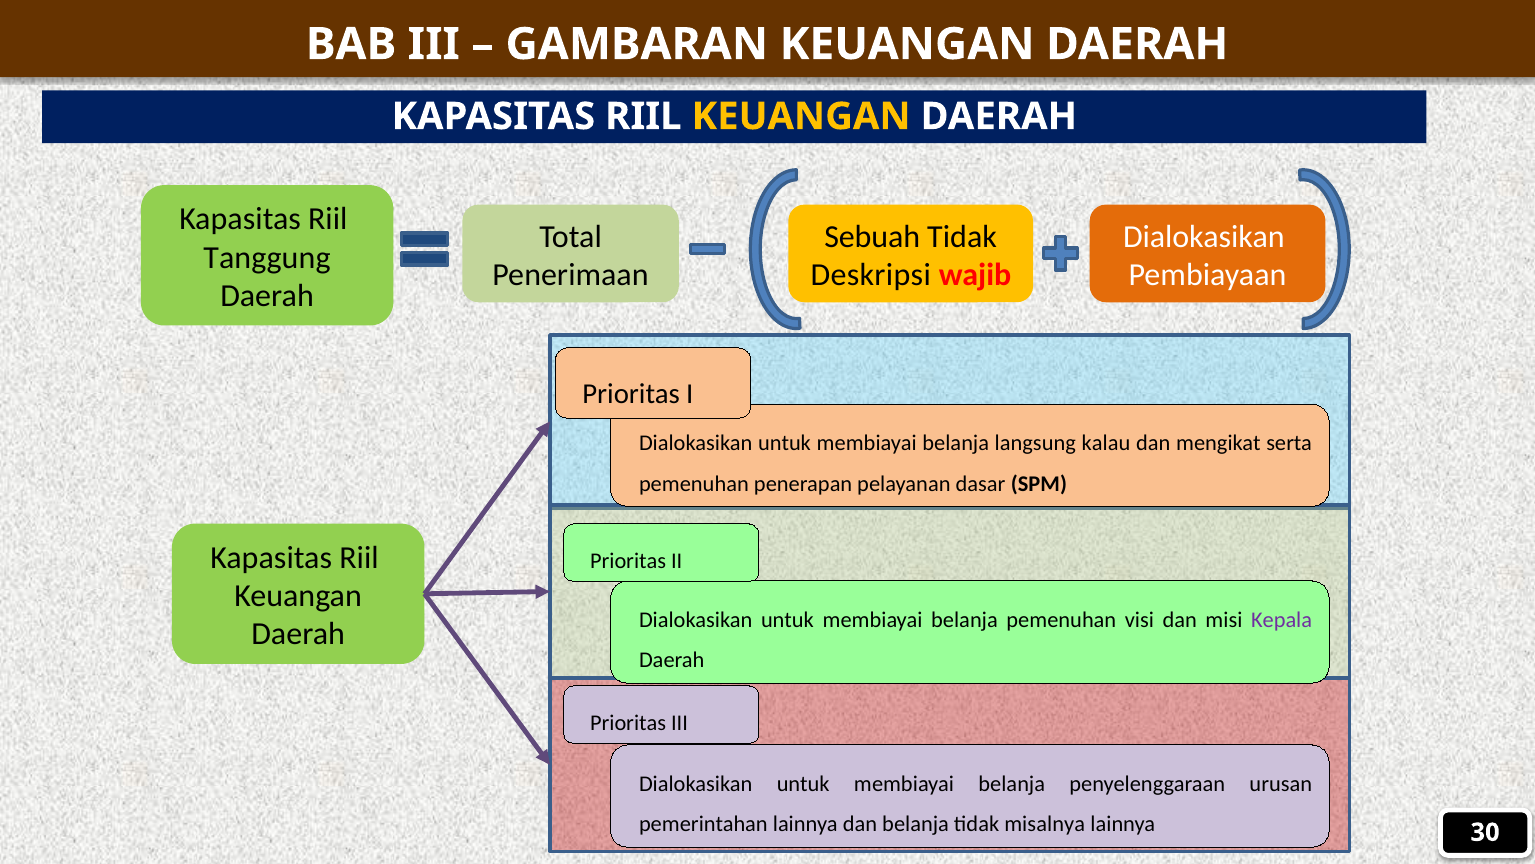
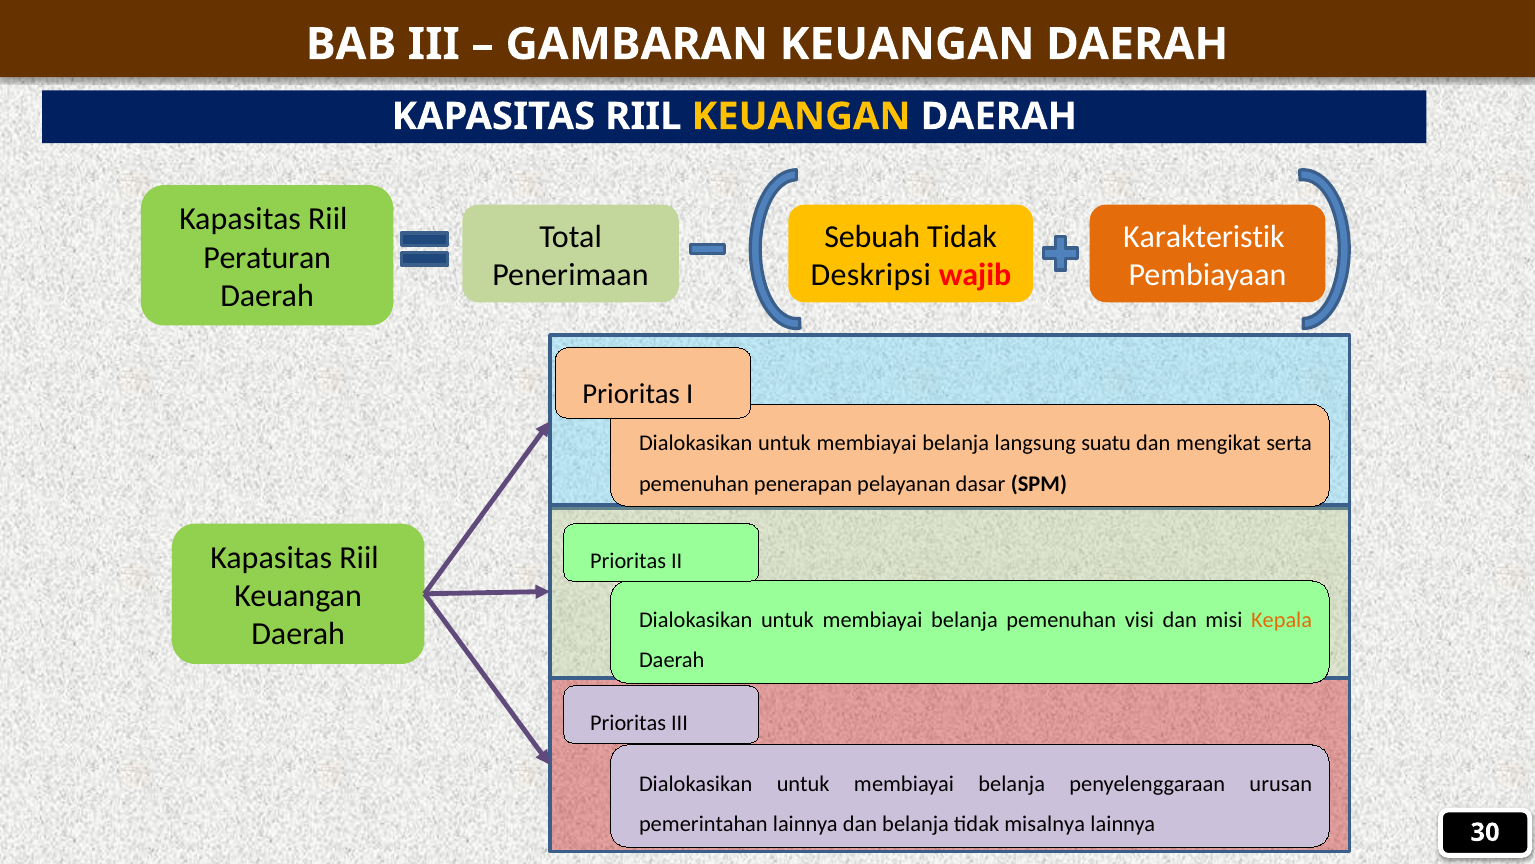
Dialokasikan: Dialokasikan -> Karakteristik (1204, 236)
Tanggung: Tanggung -> Peraturan (267, 257)
kalau: kalau -> suatu (1106, 443)
Kepala colour: purple -> orange (1282, 620)
